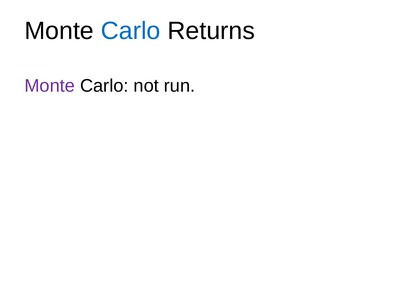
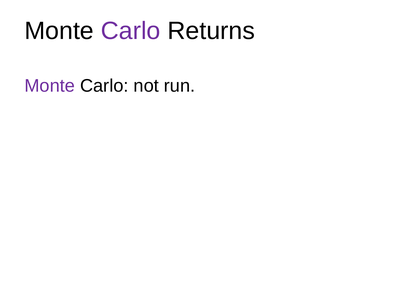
Carlo colour: blue -> purple (131, 31)
